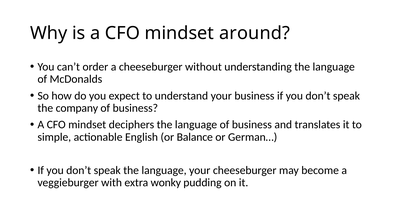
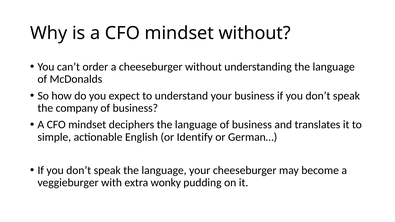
mindset around: around -> without (255, 33)
Balance: Balance -> Identify (195, 137)
